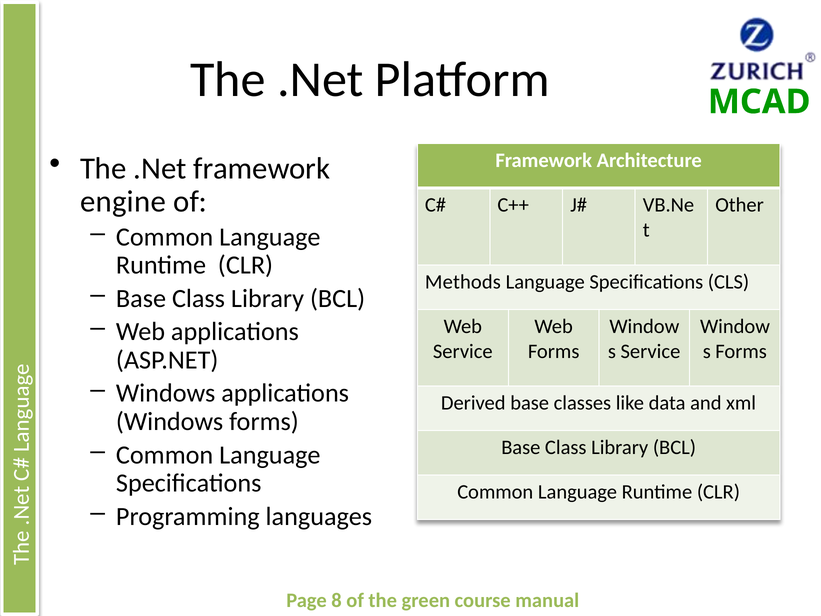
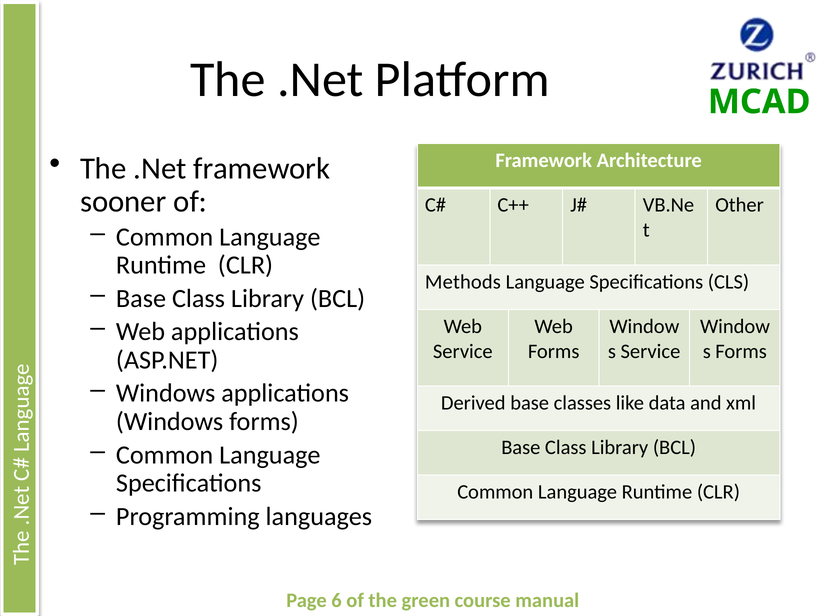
engine: engine -> sooner (123, 202)
8: 8 -> 6 (337, 600)
